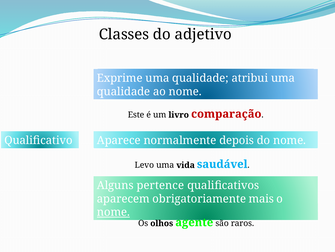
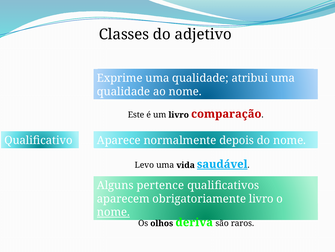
saudável underline: none -> present (222, 164)
obrigatoriamente mais: mais -> livro (261, 198)
agente: agente -> deriva (194, 222)
